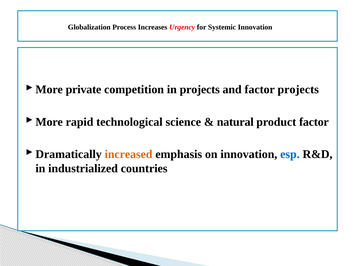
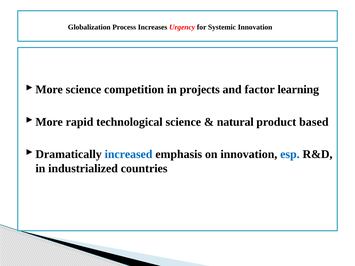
private: private -> science (83, 90)
factor projects: projects -> learning (298, 90)
product factor: factor -> based (314, 122)
increased colour: orange -> blue (129, 154)
